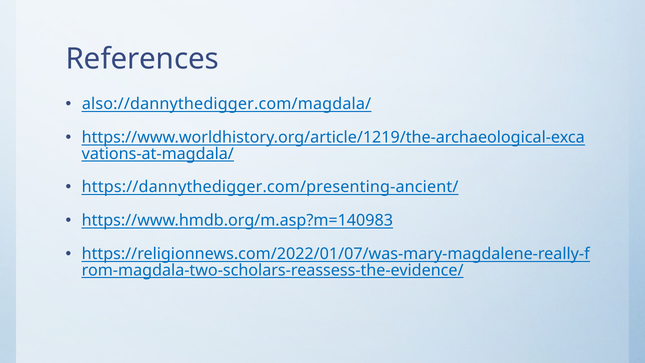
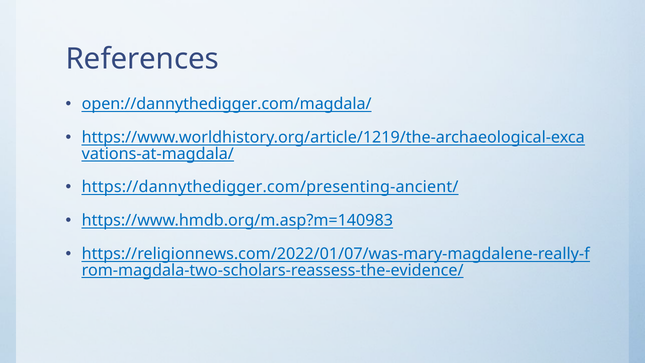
also://dannythedigger.com/magdala/: also://dannythedigger.com/magdala/ -> open://dannythedigger.com/magdala/ (227, 104)
